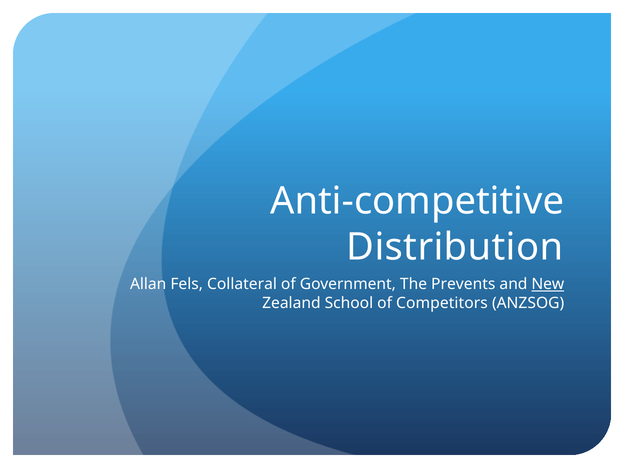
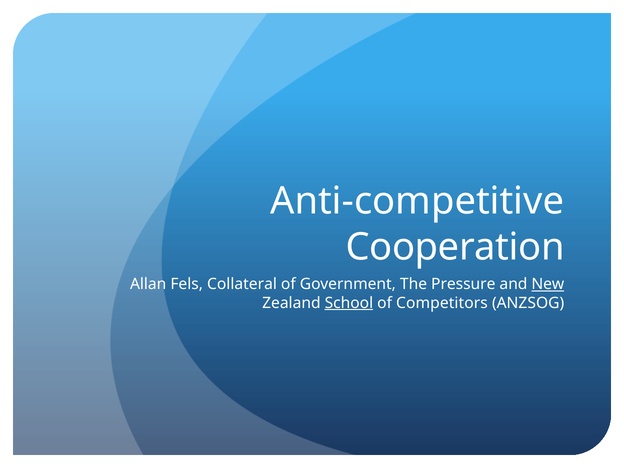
Distribution: Distribution -> Cooperation (455, 247)
Prevents: Prevents -> Pressure (463, 284)
School underline: none -> present (349, 303)
